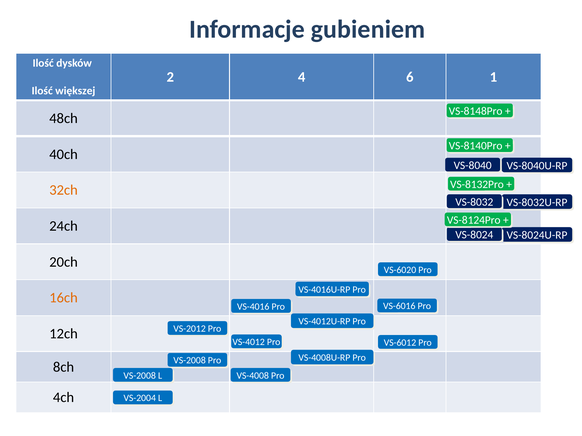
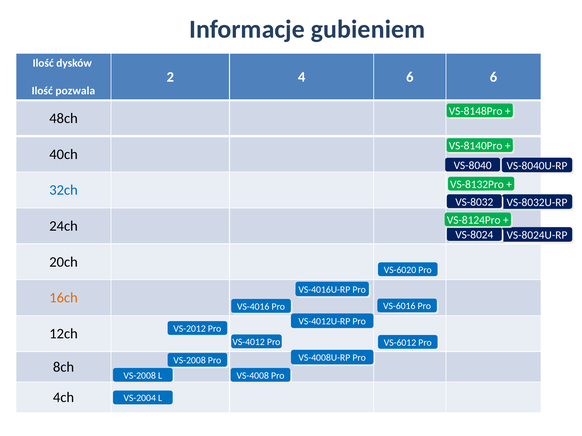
6 1: 1 -> 6 (493, 77)
większej: większej -> pozwala (75, 91)
32ch colour: orange -> blue (64, 190)
